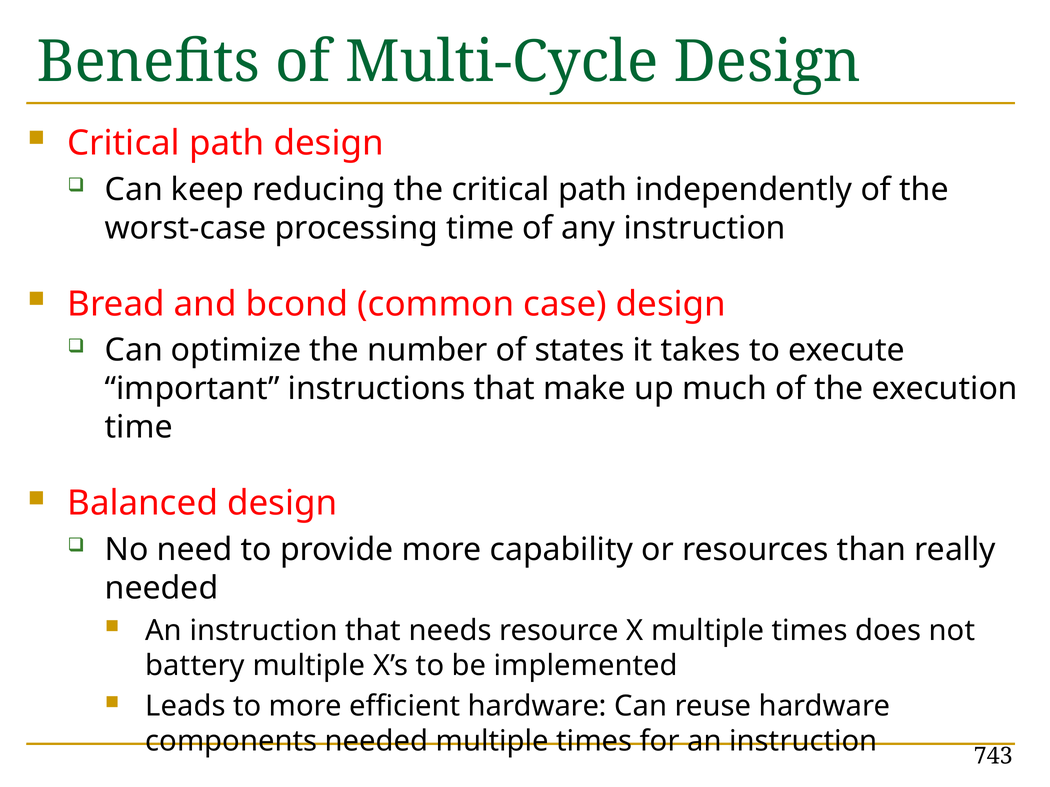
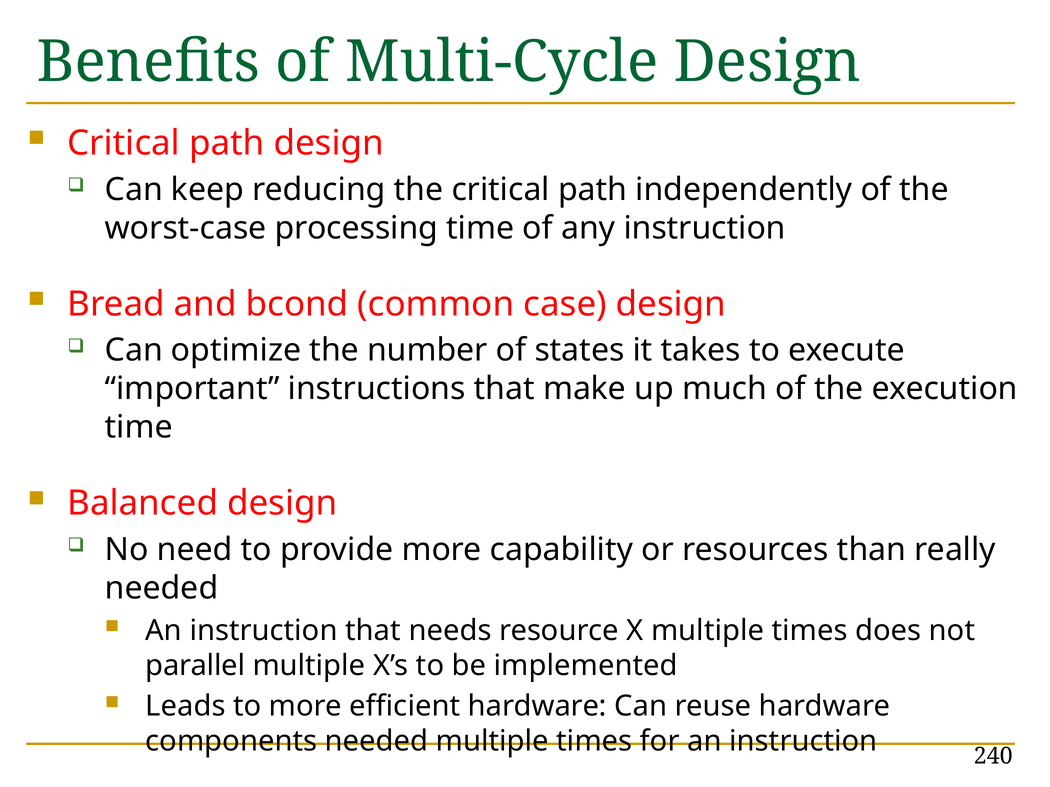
battery: battery -> parallel (195, 666)
743: 743 -> 240 (993, 757)
